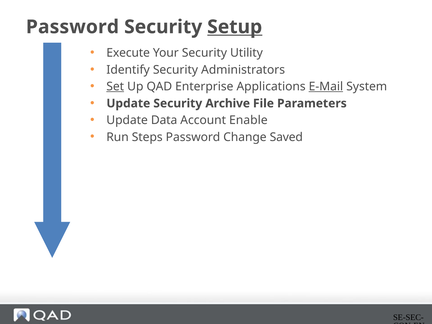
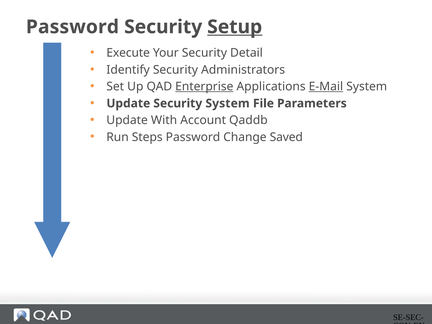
Utility: Utility -> Detail (246, 53)
Set underline: present -> none (115, 87)
Enterprise underline: none -> present (204, 87)
Security Archive: Archive -> System (228, 103)
Data: Data -> With (164, 120)
Enable: Enable -> Qaddb (248, 120)
